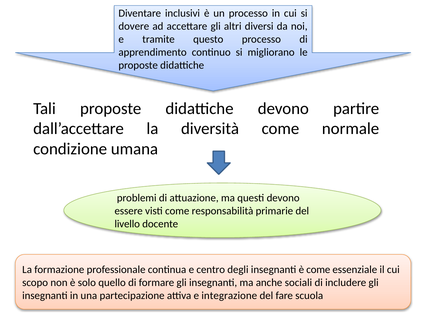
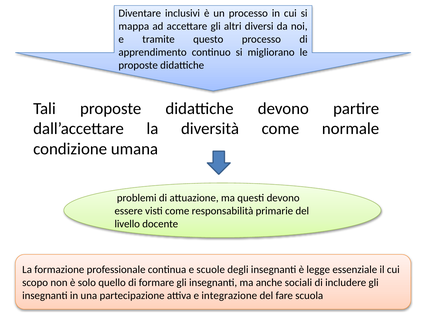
dovere: dovere -> mappa (134, 26)
centro: centro -> scuole (211, 269)
è come: come -> legge (318, 269)
